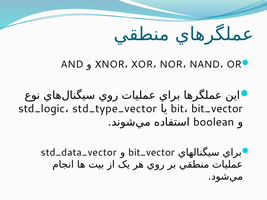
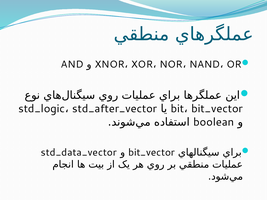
std_type_vector: std_type_vector -> std_after_vector (115, 109)
